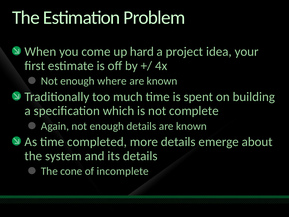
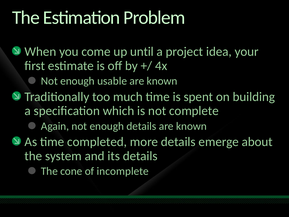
hard: hard -> until (142, 52)
where: where -> usable (112, 81)
